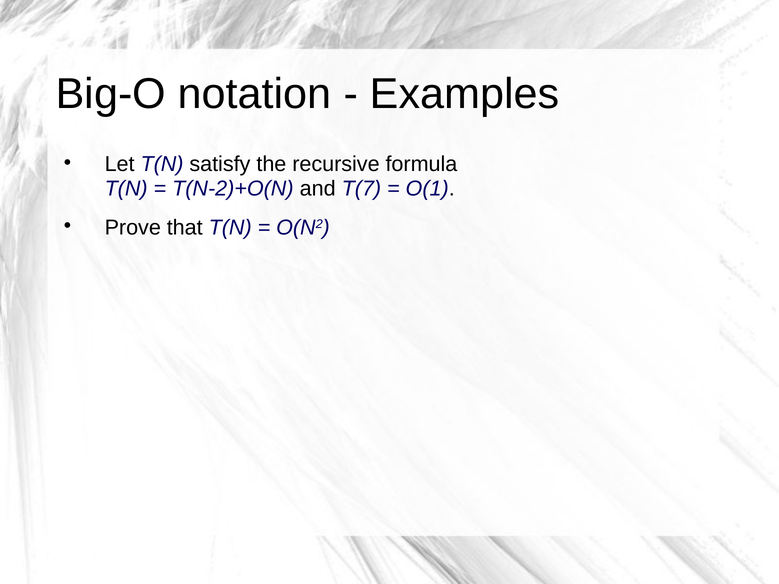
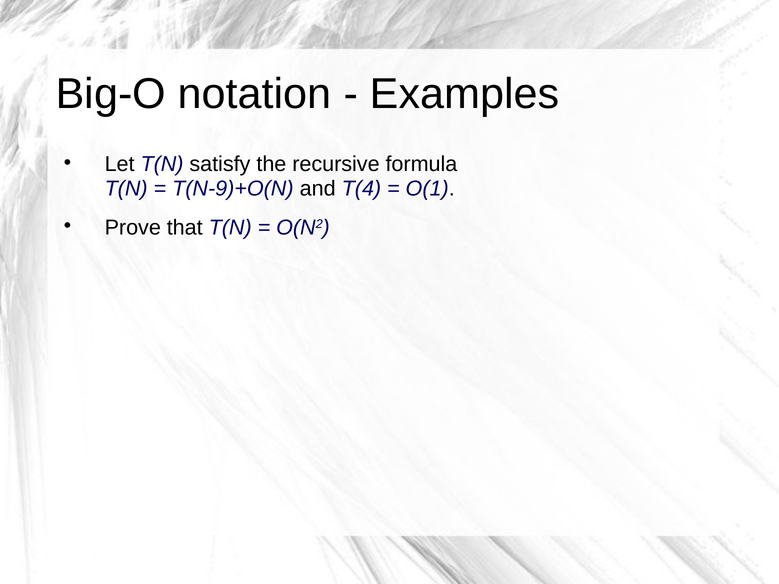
T(N-2)+O(N: T(N-2)+O(N -> T(N-9)+O(N (233, 189)
T(7: T(7 -> T(4 (361, 189)
